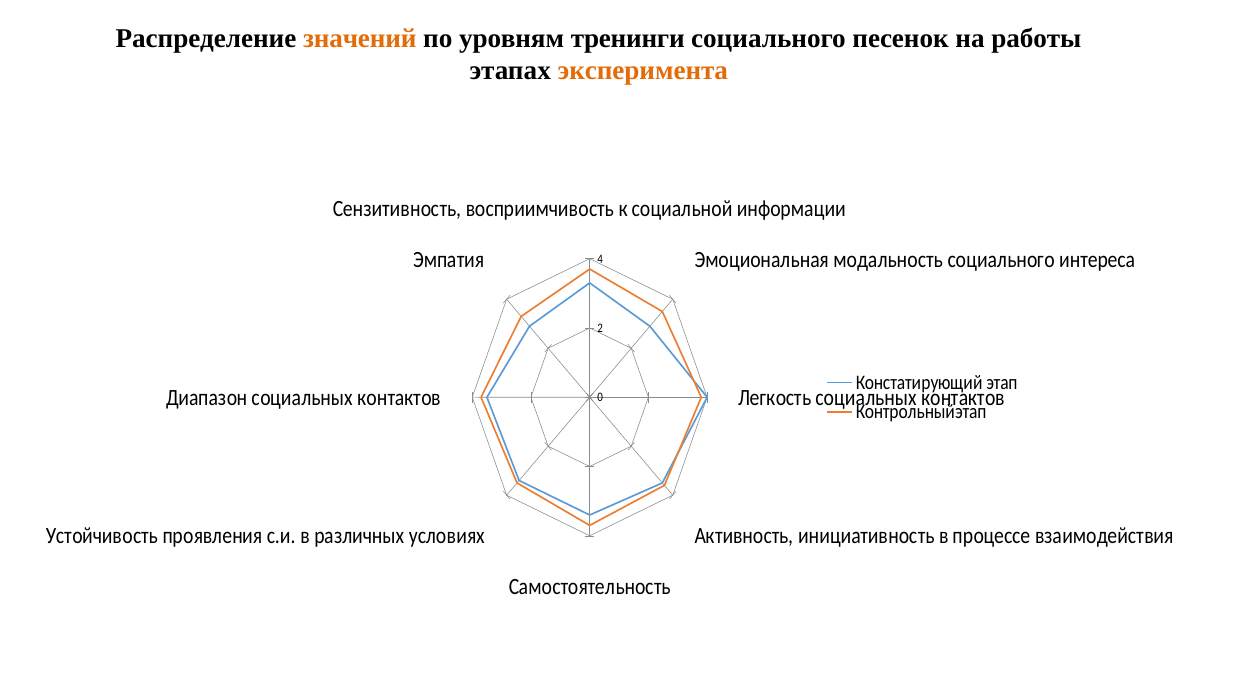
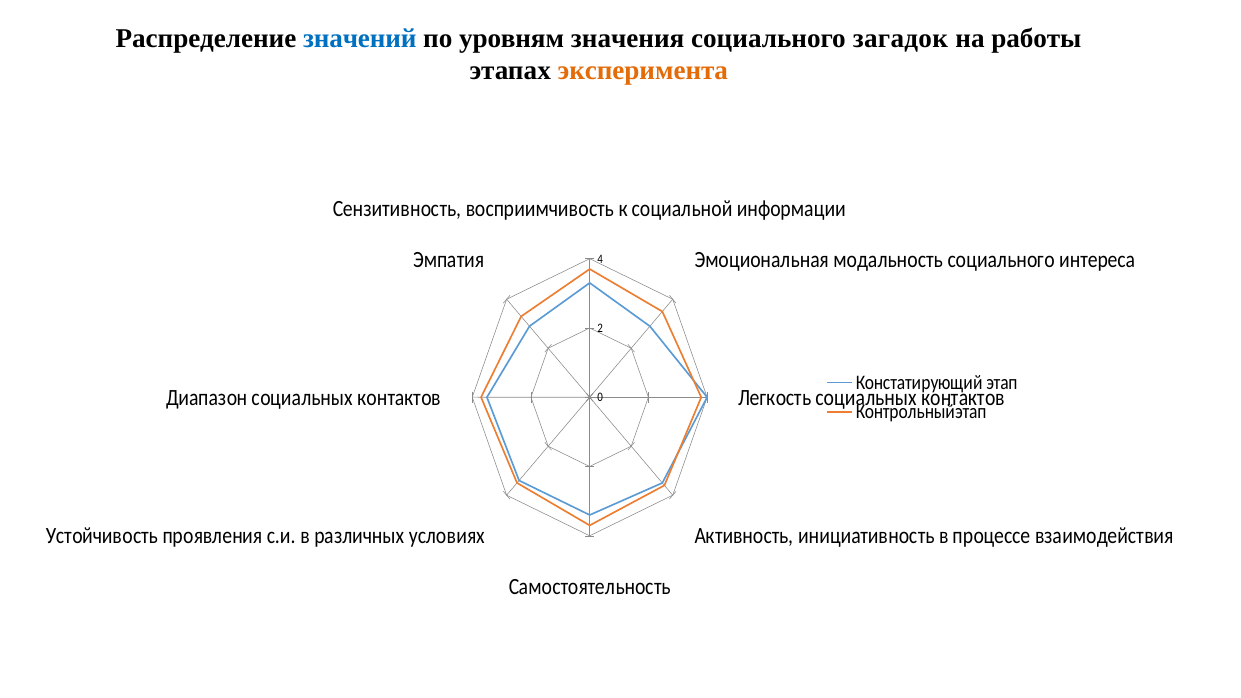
значений colour: orange -> blue (360, 38)
тренинги: тренинги -> значения (628, 38)
песенок: песенок -> загадок (900, 38)
